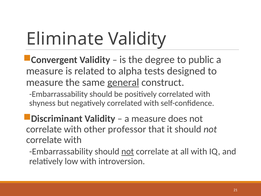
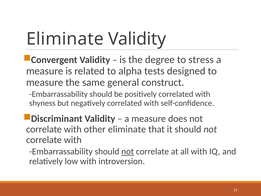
public: public -> stress (201, 60)
general underline: present -> none (123, 82)
other professor: professor -> eliminate (127, 129)
